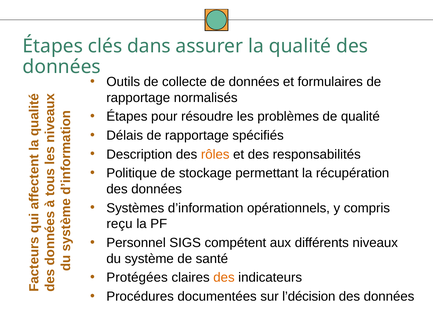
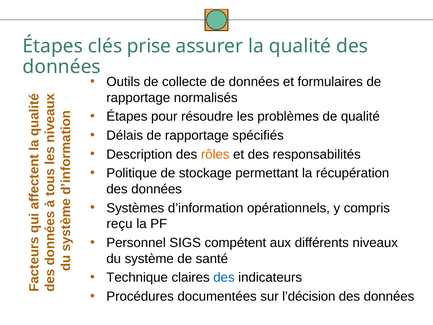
dans: dans -> prise (149, 46)
Protégées: Protégées -> Technique (137, 277)
des colour: orange -> blue (224, 277)
